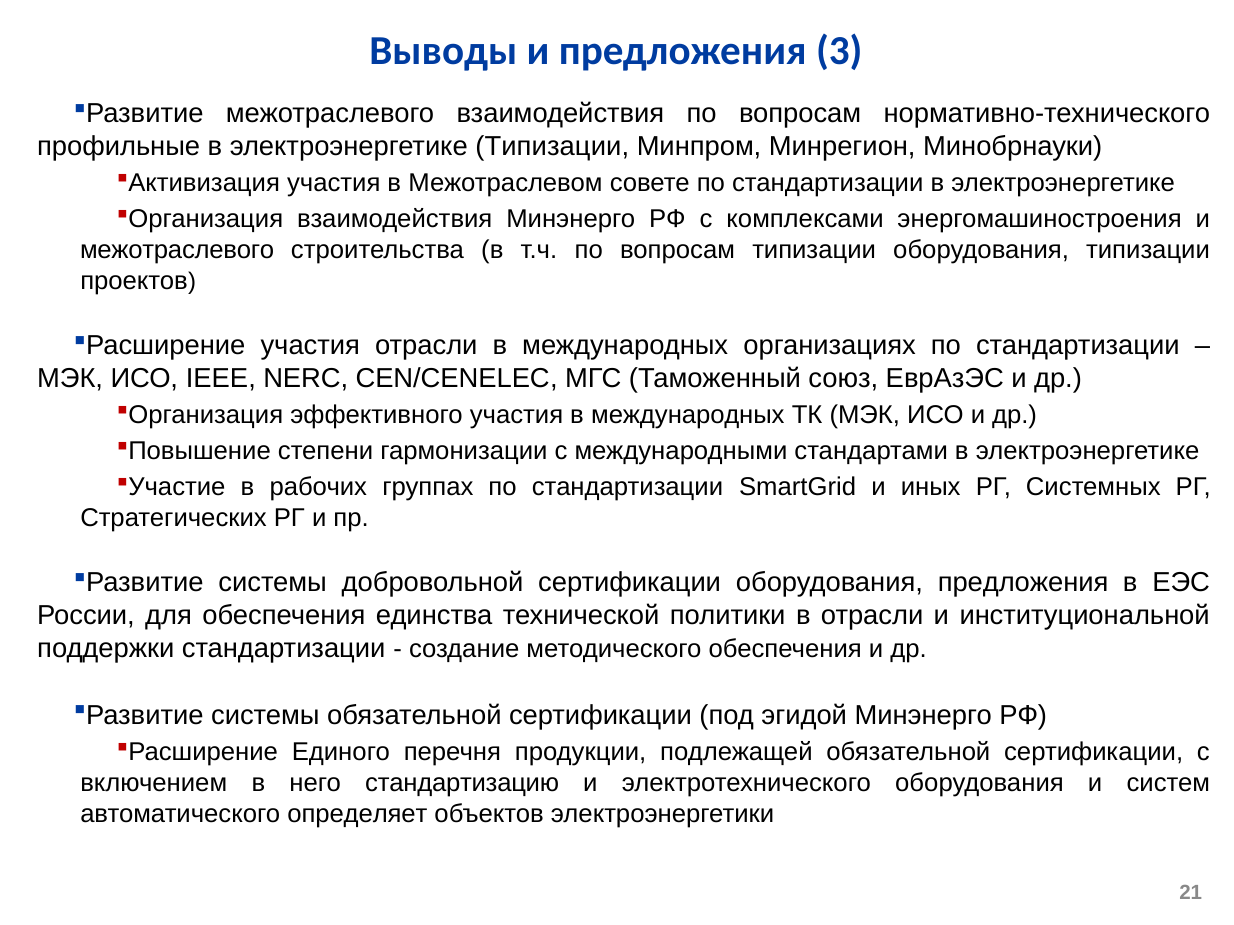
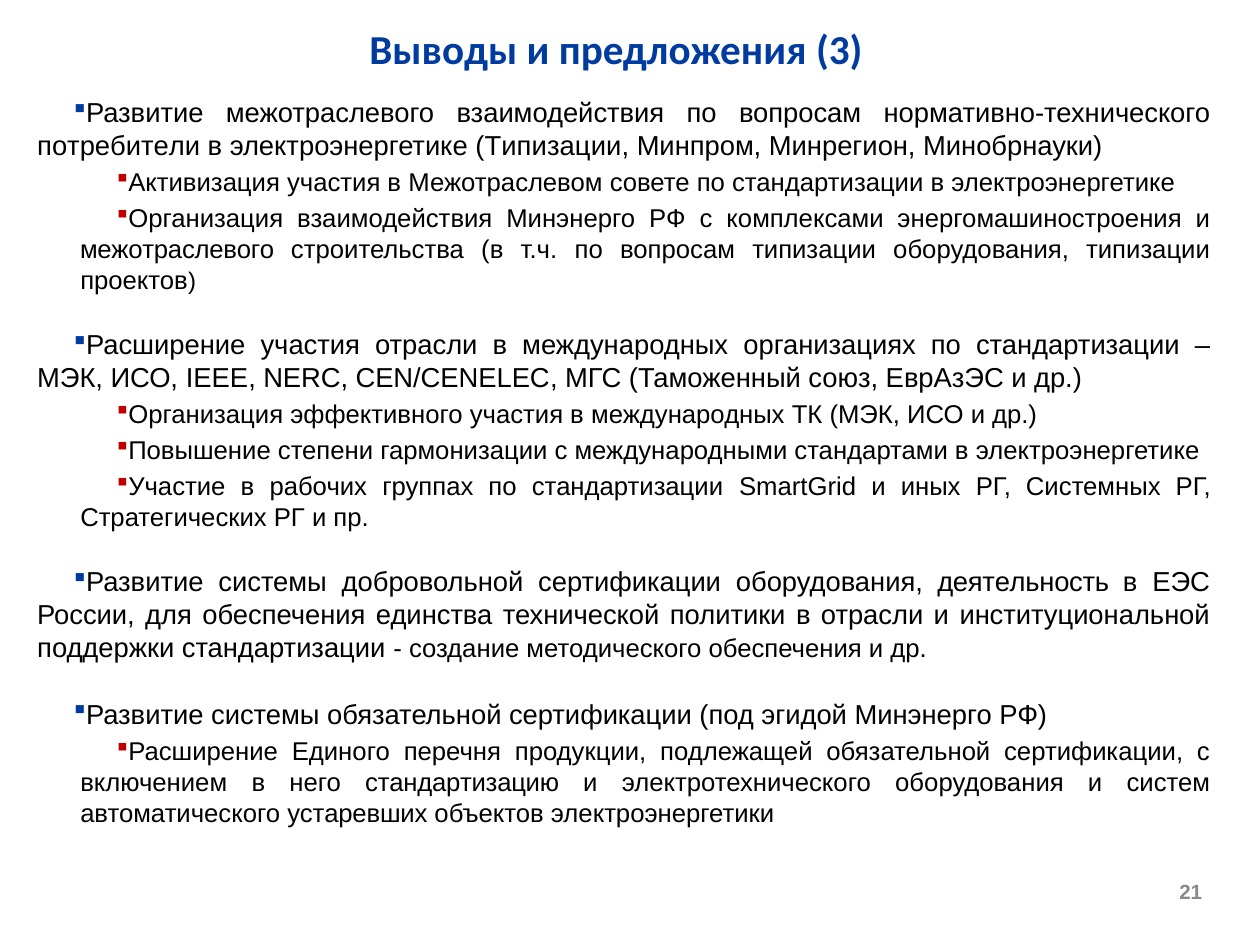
профильные: профильные -> потребители (119, 146)
оборудования предложения: предложения -> деятельность (1023, 583)
определяет: определяет -> устаревших (357, 814)
